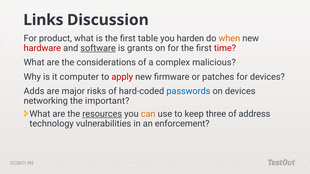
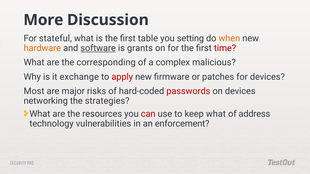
Links: Links -> More (43, 20)
product: product -> stateful (55, 39)
harden: harden -> setting (190, 39)
hardware colour: red -> orange (42, 48)
considerations: considerations -> corresponding (106, 63)
computer: computer -> exchange (79, 77)
Adds: Adds -> Most (34, 91)
passwords colour: blue -> red (188, 91)
important: important -> strategies (107, 101)
resources underline: present -> none (102, 114)
can colour: orange -> red (148, 114)
keep three: three -> what (216, 114)
